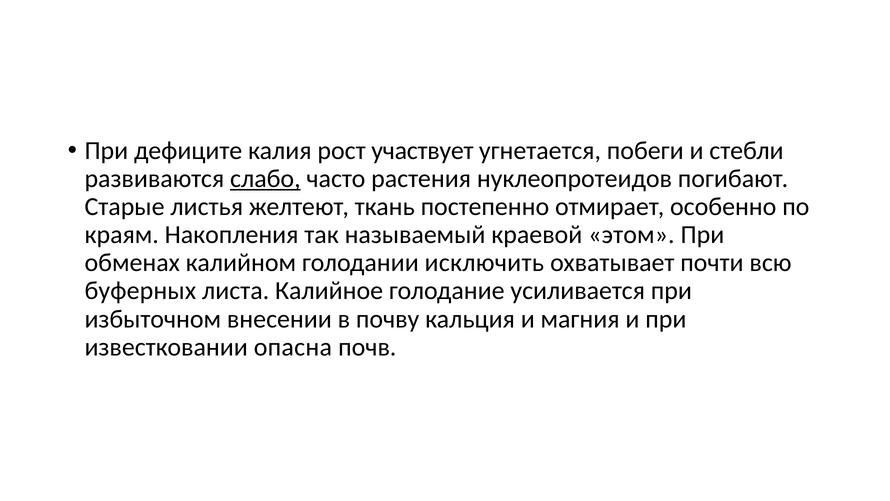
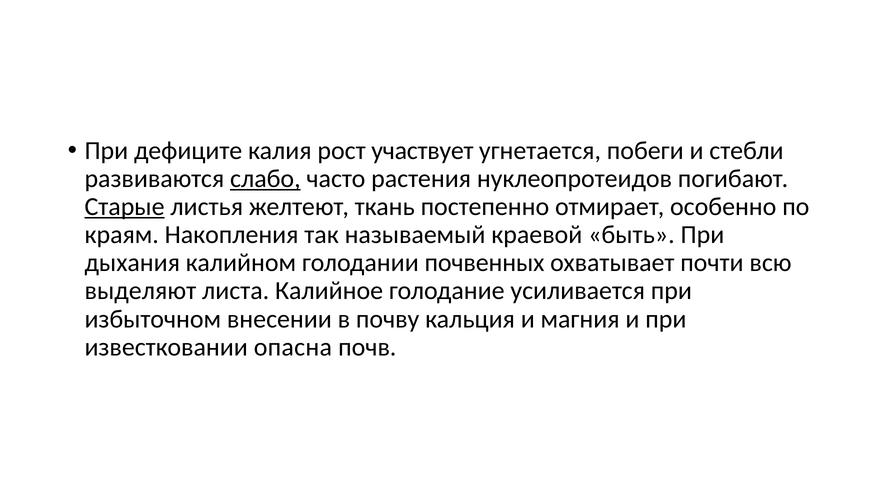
Старые underline: none -> present (125, 207)
этом: этом -> быть (631, 235)
обменах: обменах -> дыхания (132, 263)
исключить: исключить -> почвенных (484, 263)
буферных: буферных -> выделяют (140, 291)
